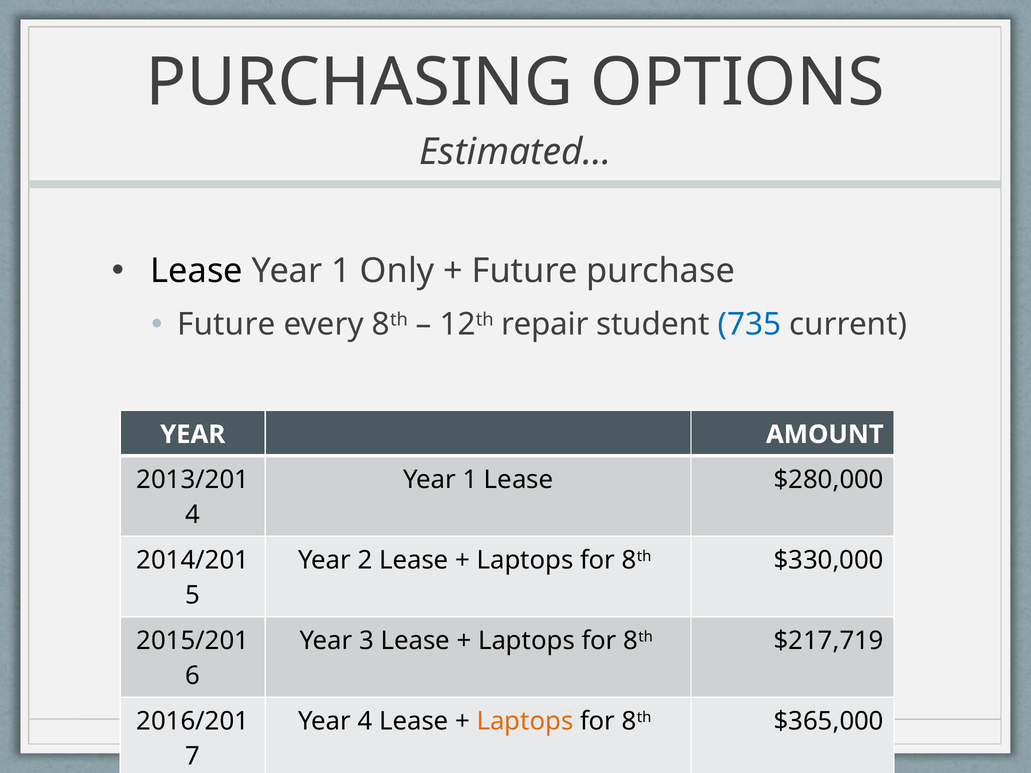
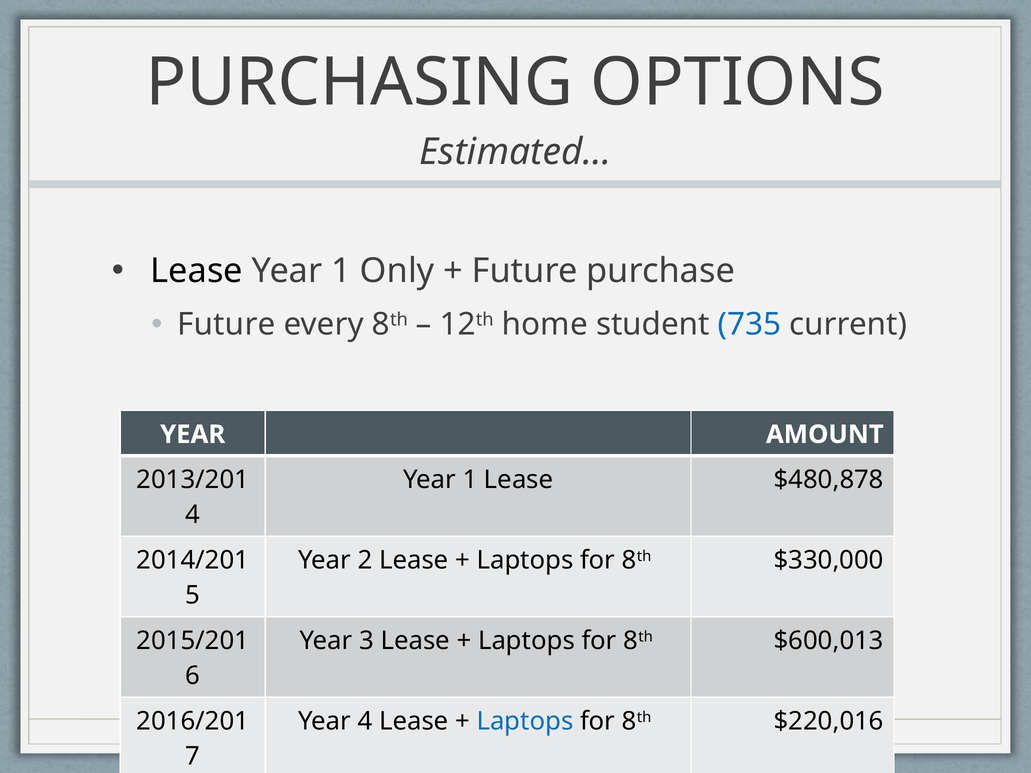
repair: repair -> home (545, 325)
$280,000: $280,000 -> $480,878 (829, 480)
$217,719: $217,719 -> $600,013 (829, 641)
Laptops colour: orange -> blue (525, 722)
$365,000: $365,000 -> $220,016 (829, 722)
